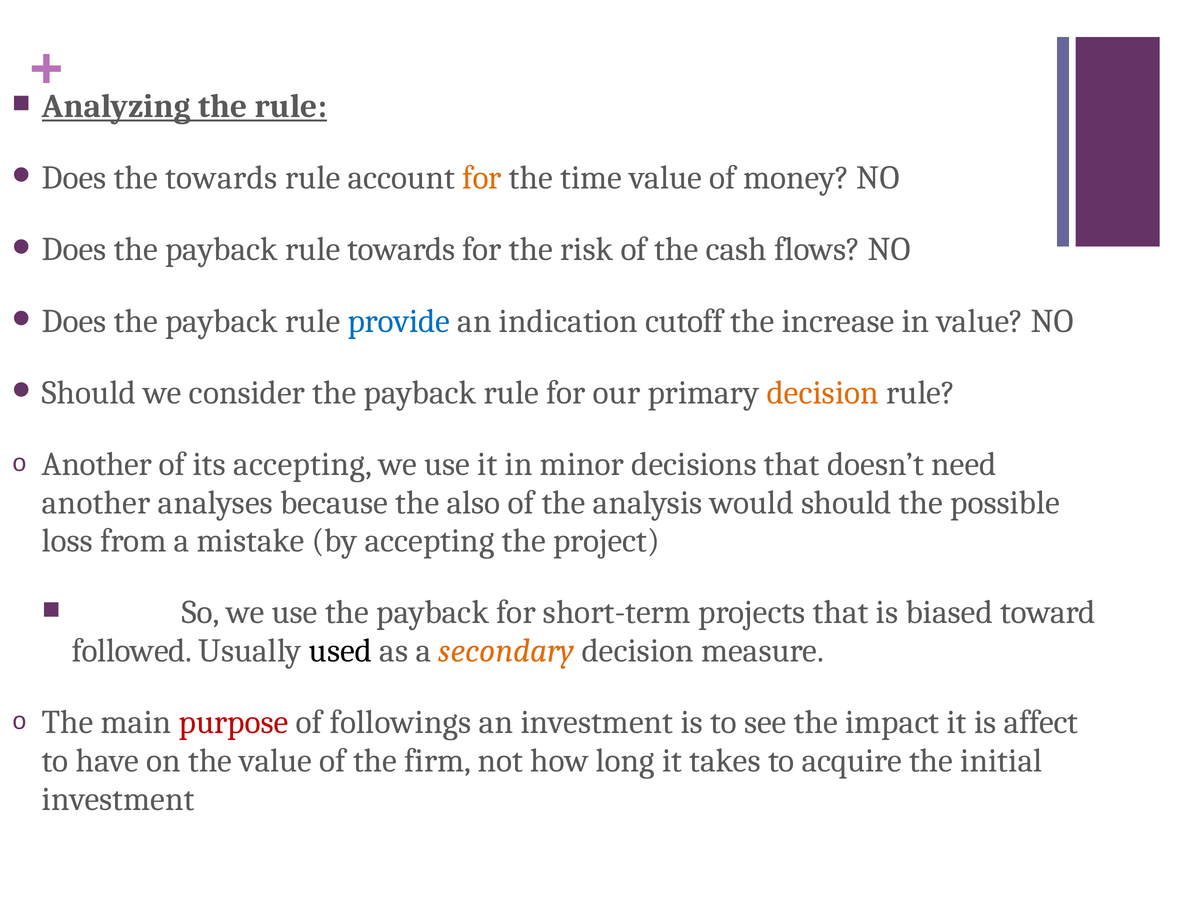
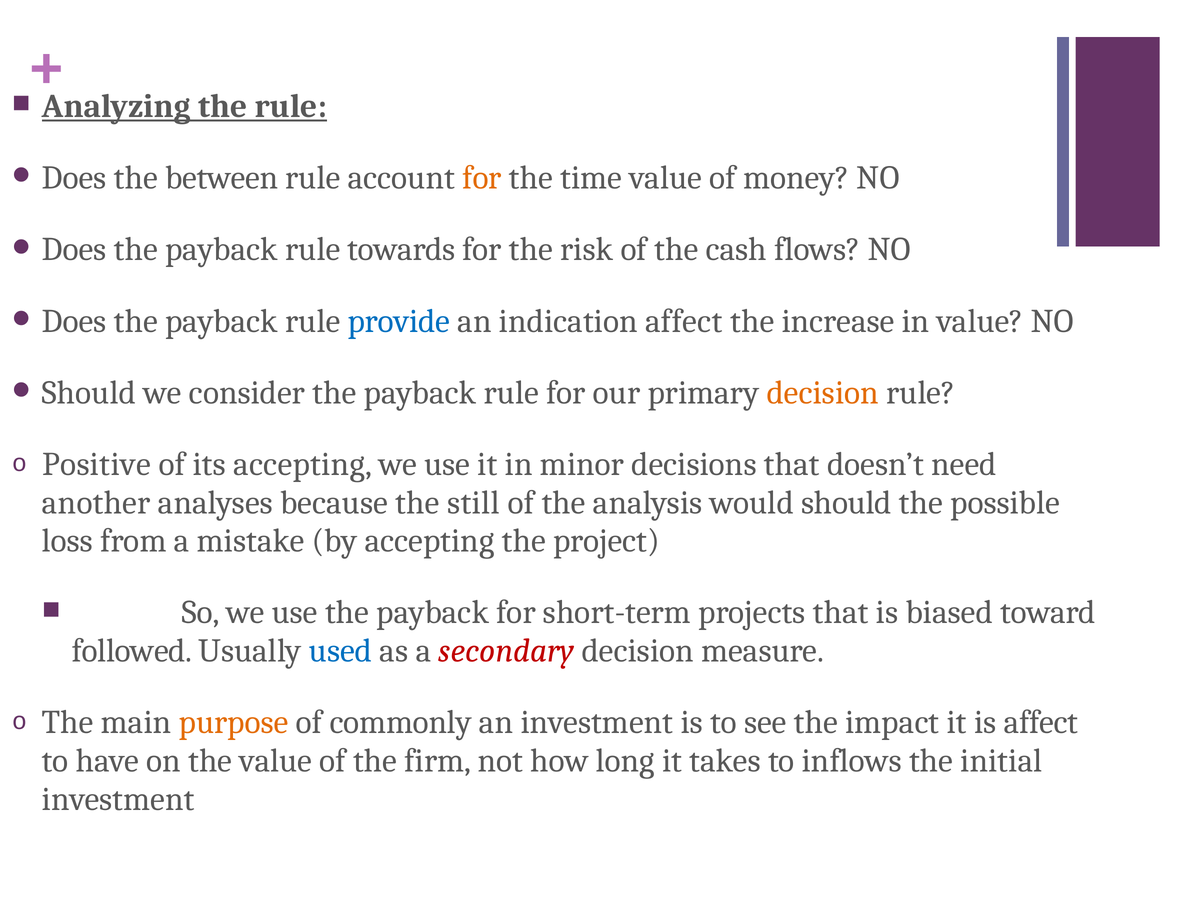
the towards: towards -> between (222, 178)
indication cutoff: cutoff -> affect (684, 321)
Another: Another -> Positive (97, 464)
also: also -> still (473, 503)
used colour: black -> blue (341, 651)
secondary colour: orange -> red (506, 651)
purpose colour: red -> orange (234, 723)
followings: followings -> commonly (401, 723)
acquire: acquire -> inflows (852, 761)
